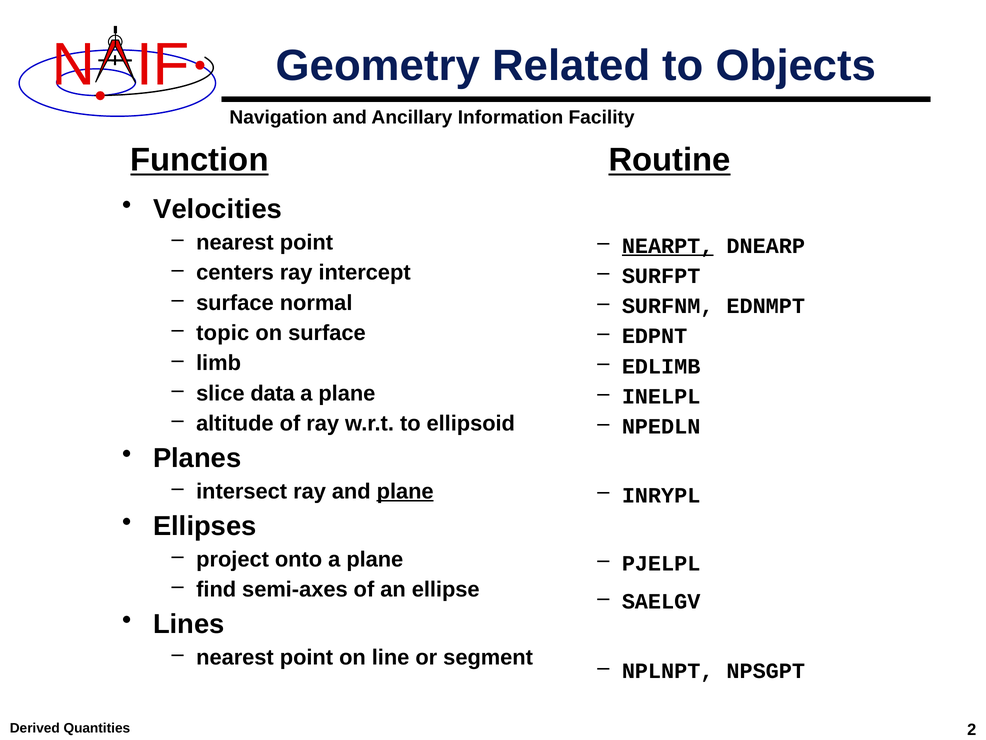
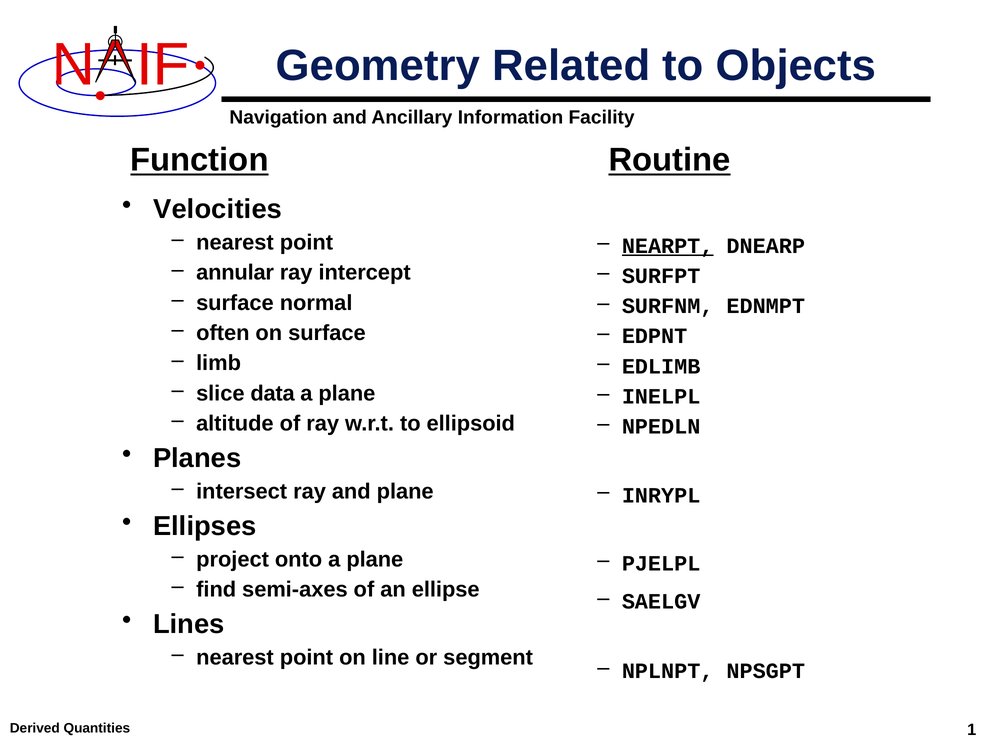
centers: centers -> annular (235, 273)
topic: topic -> often (223, 333)
plane underline: present -> none (405, 491)
2: 2 -> 1 (972, 730)
